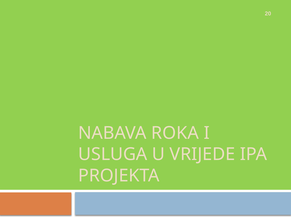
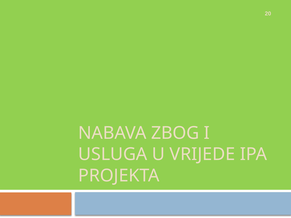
ROKA: ROKA -> ZBOG (175, 133)
